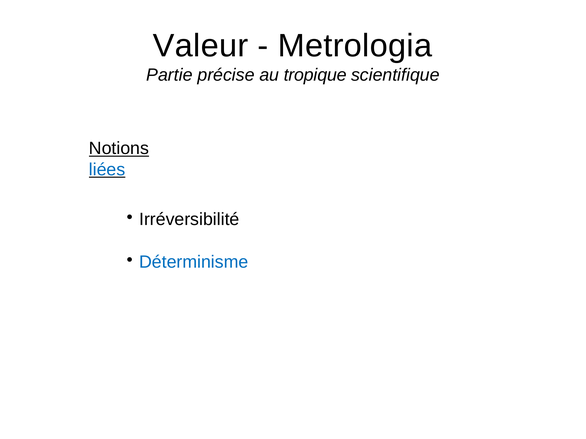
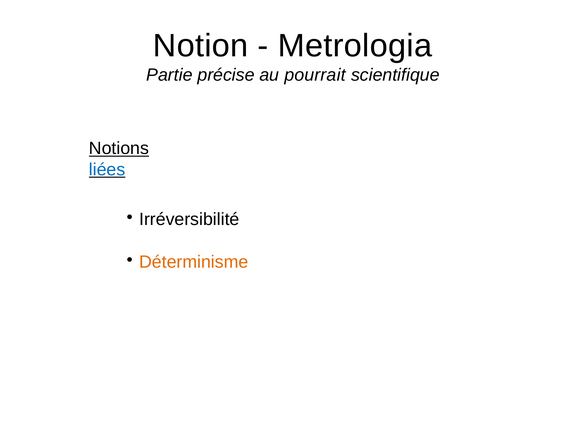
Valeur: Valeur -> Notion (201, 46)
tropique: tropique -> pourrait (315, 75)
Déterminisme colour: blue -> orange (194, 262)
